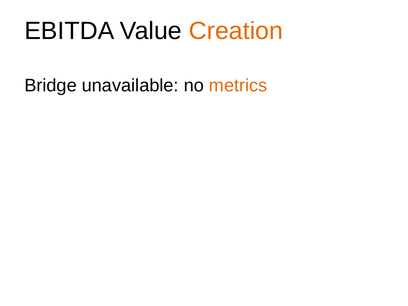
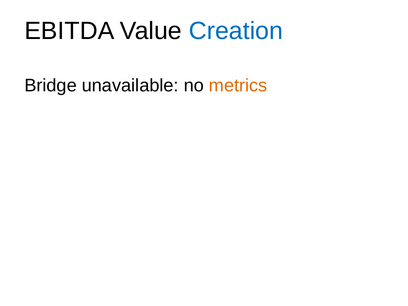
Creation colour: orange -> blue (236, 31)
